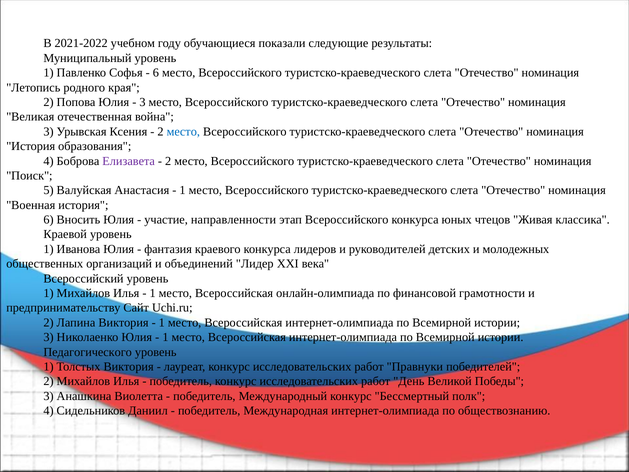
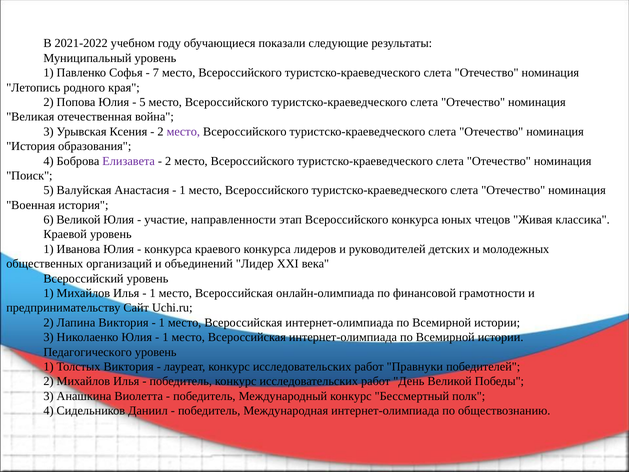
6: 6 -> 7 (156, 73)
3: 3 -> 5 (142, 102)
место colour: blue -> purple (183, 132)
6 Вносить: Вносить -> Великой (79, 220)
фантазия: фантазия -> конкурса (168, 249)
